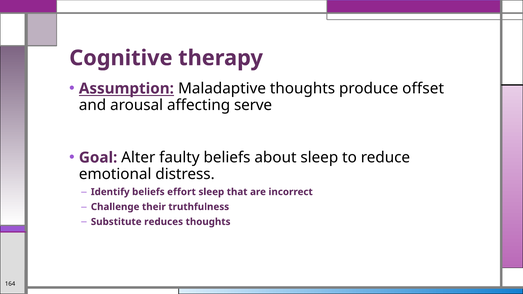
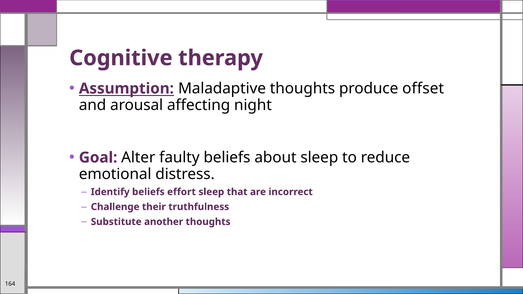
serve: serve -> night (253, 105)
reduces: reduces -> another (164, 222)
